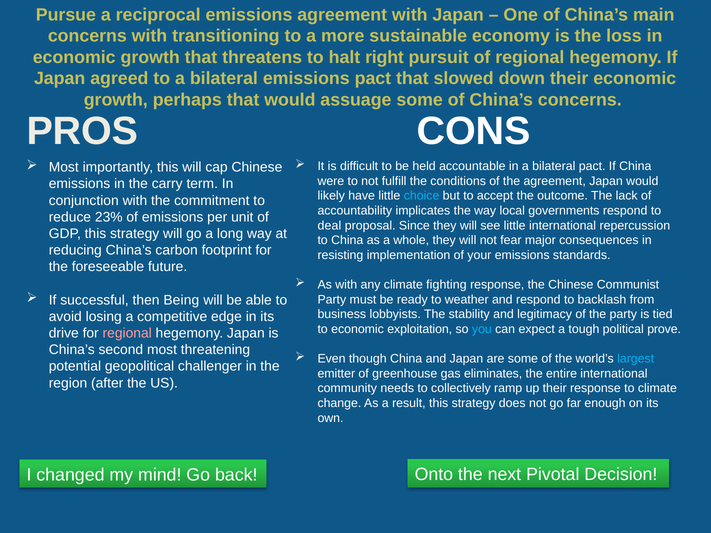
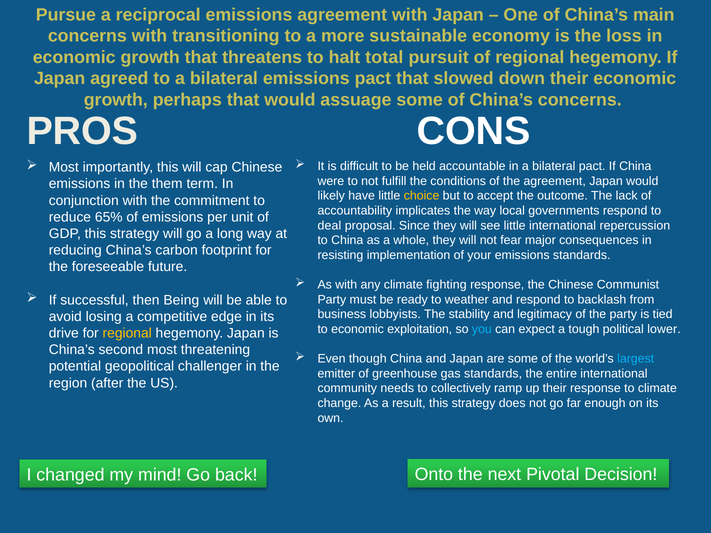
right: right -> total (384, 57)
carry: carry -> them (167, 184)
choice colour: light blue -> yellow (422, 196)
23%: 23% -> 65% (109, 217)
prove: prove -> lower (664, 329)
regional colour: pink -> yellow (127, 333)
gas eliminates: eliminates -> standards (493, 374)
